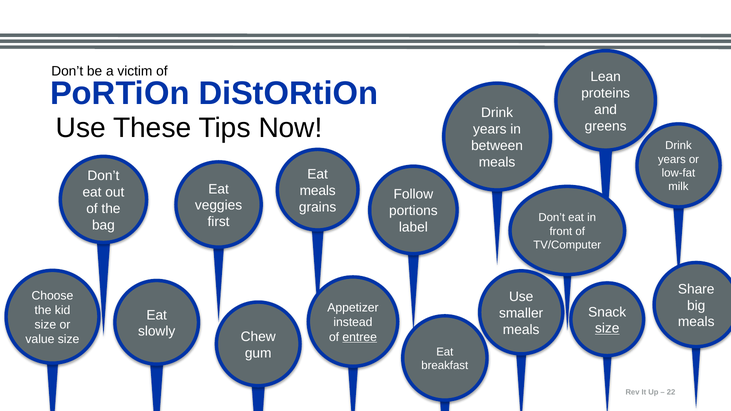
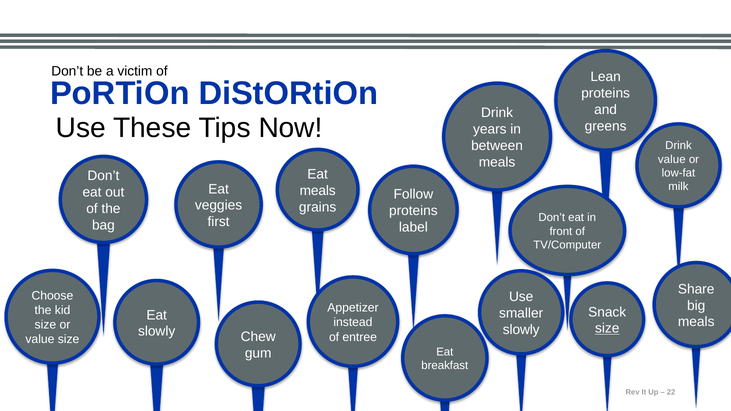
years: years -> value (672, 159)
portions: portions -> proteins (413, 211)
meals: meals -> slowly (521, 330)
entree underline: present -> none (360, 337)
